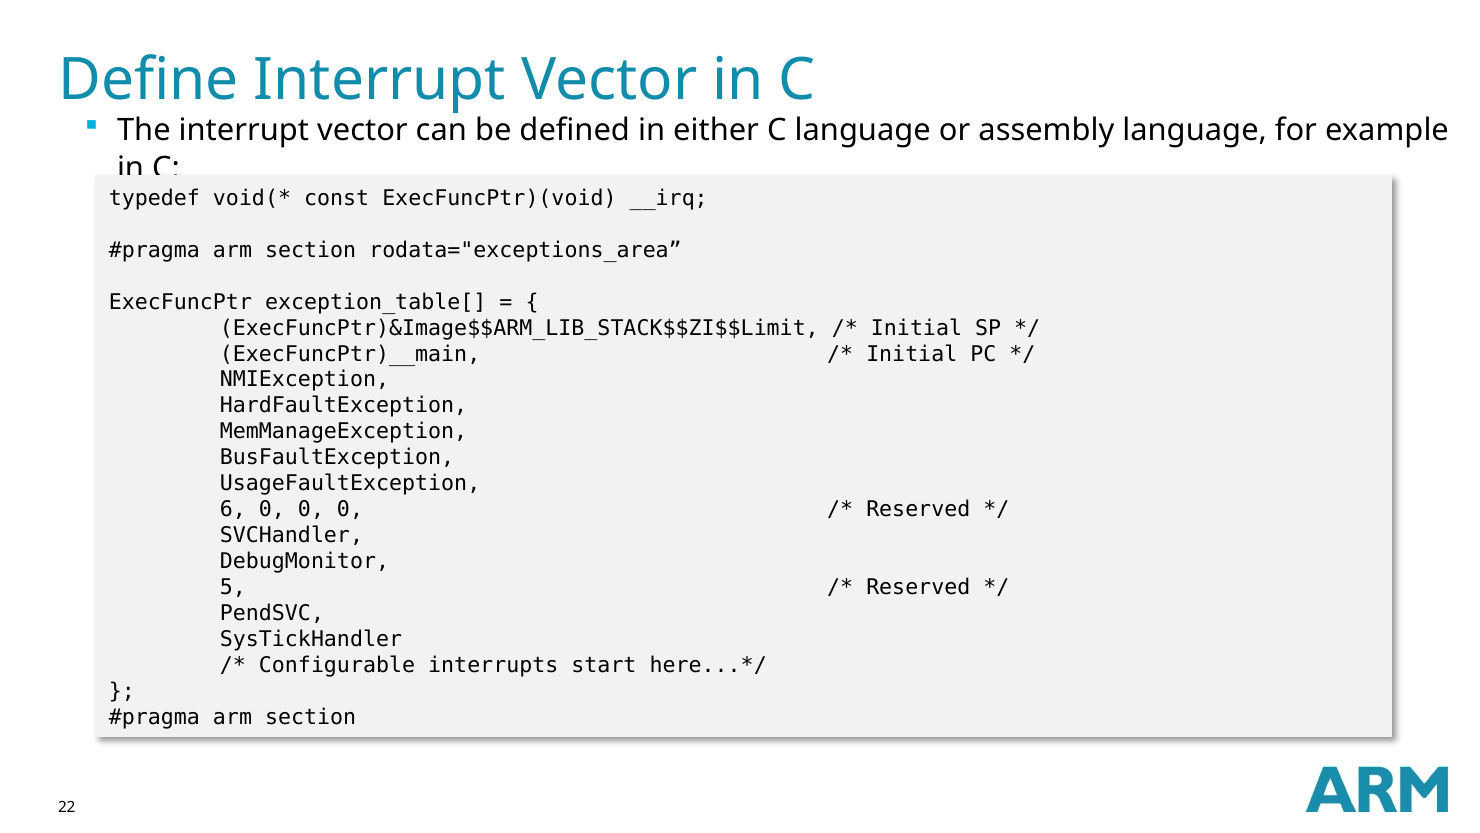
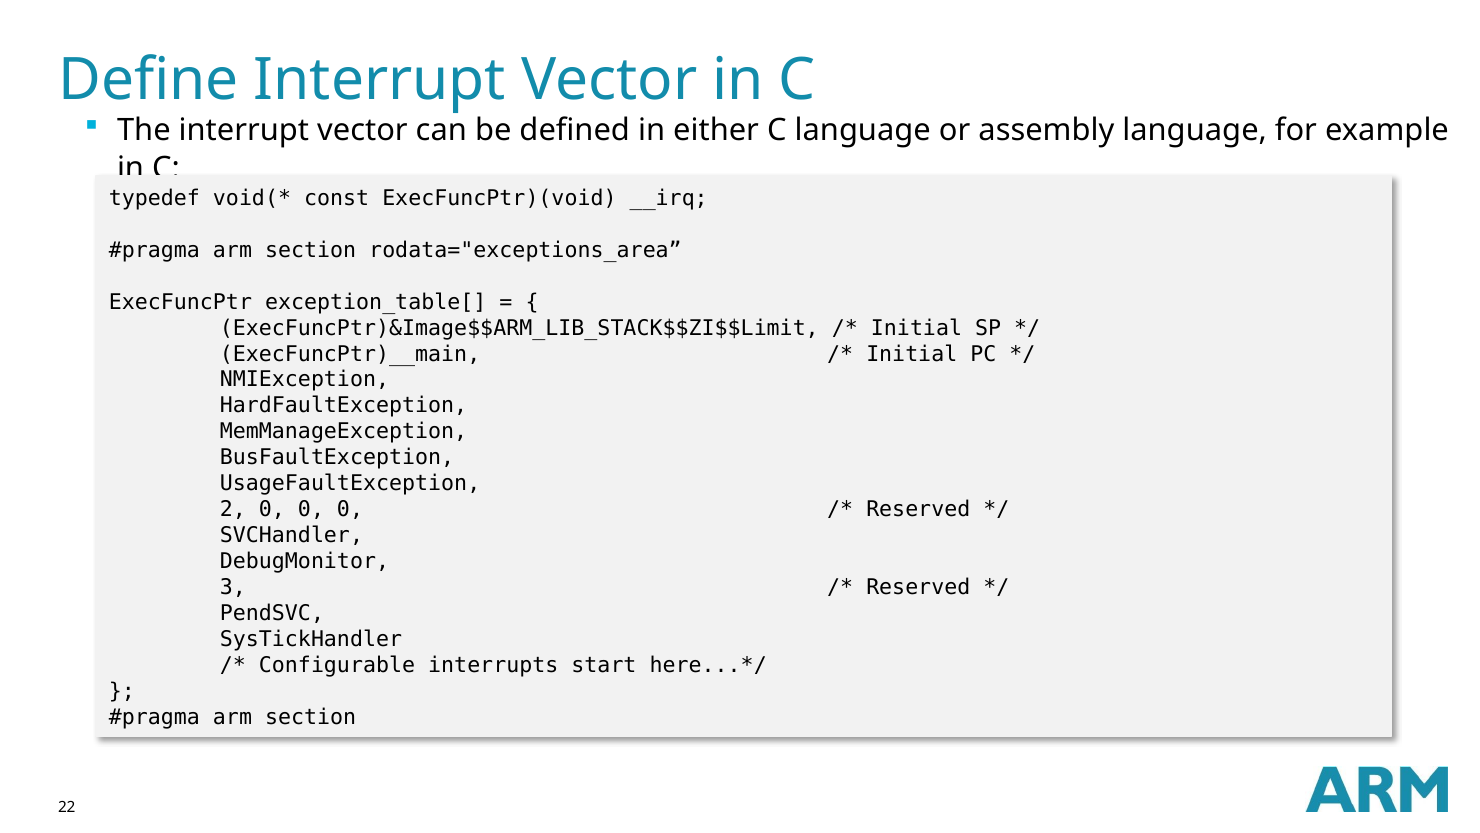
6: 6 -> 2 (233, 509)
5: 5 -> 3 (233, 587)
